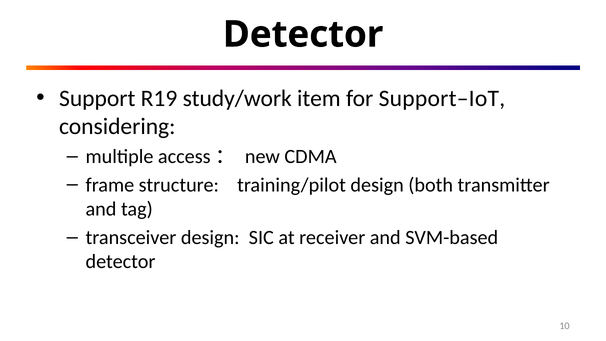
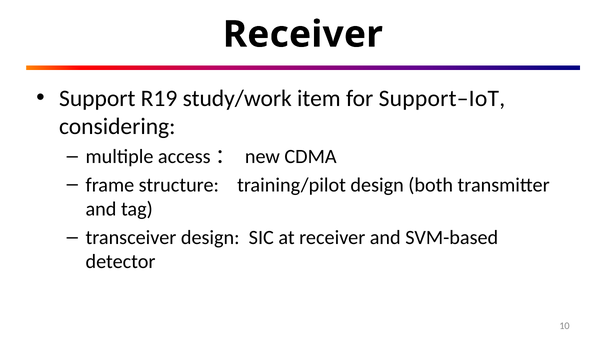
Detector: Detector -> Receiver (303, 34)
